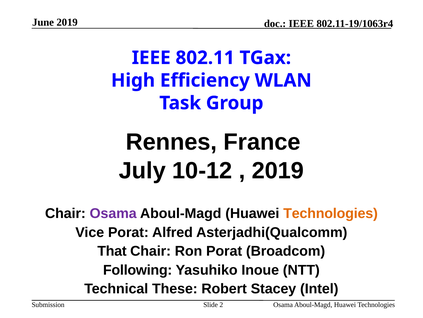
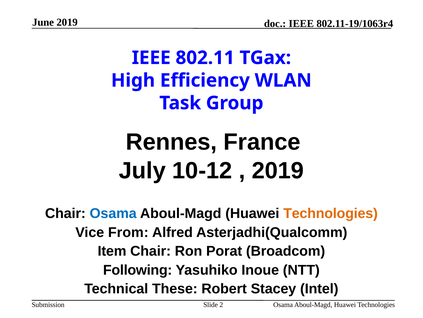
Osama colour: purple -> blue (113, 213)
Vice Porat: Porat -> From (128, 232)
That: That -> Item (112, 251)
